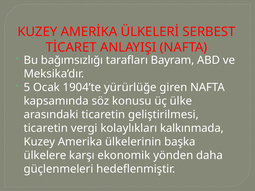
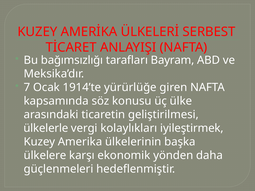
5: 5 -> 7 (27, 88)
1904’te: 1904’te -> 1914’te (82, 88)
ticaretin: ticaretin -> ülkelerle (46, 128)
kalkınmada: kalkınmada -> iyileştirmek (192, 128)
